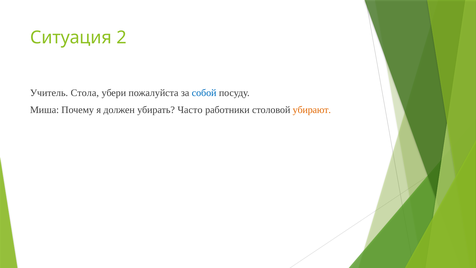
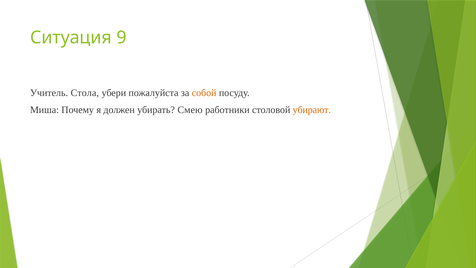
2: 2 -> 9 (122, 38)
собой colour: blue -> orange (204, 93)
Часто: Часто -> Смею (190, 110)
